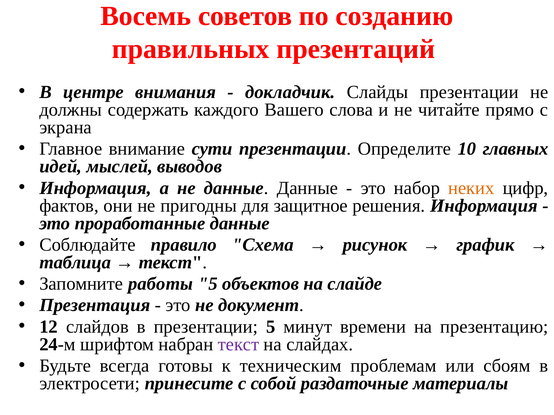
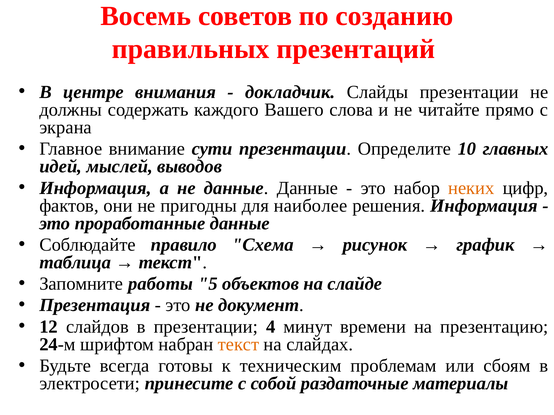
защитное: защитное -> наиболее (311, 206)
презентации 5: 5 -> 4 (271, 327)
текст colour: purple -> orange (239, 345)
